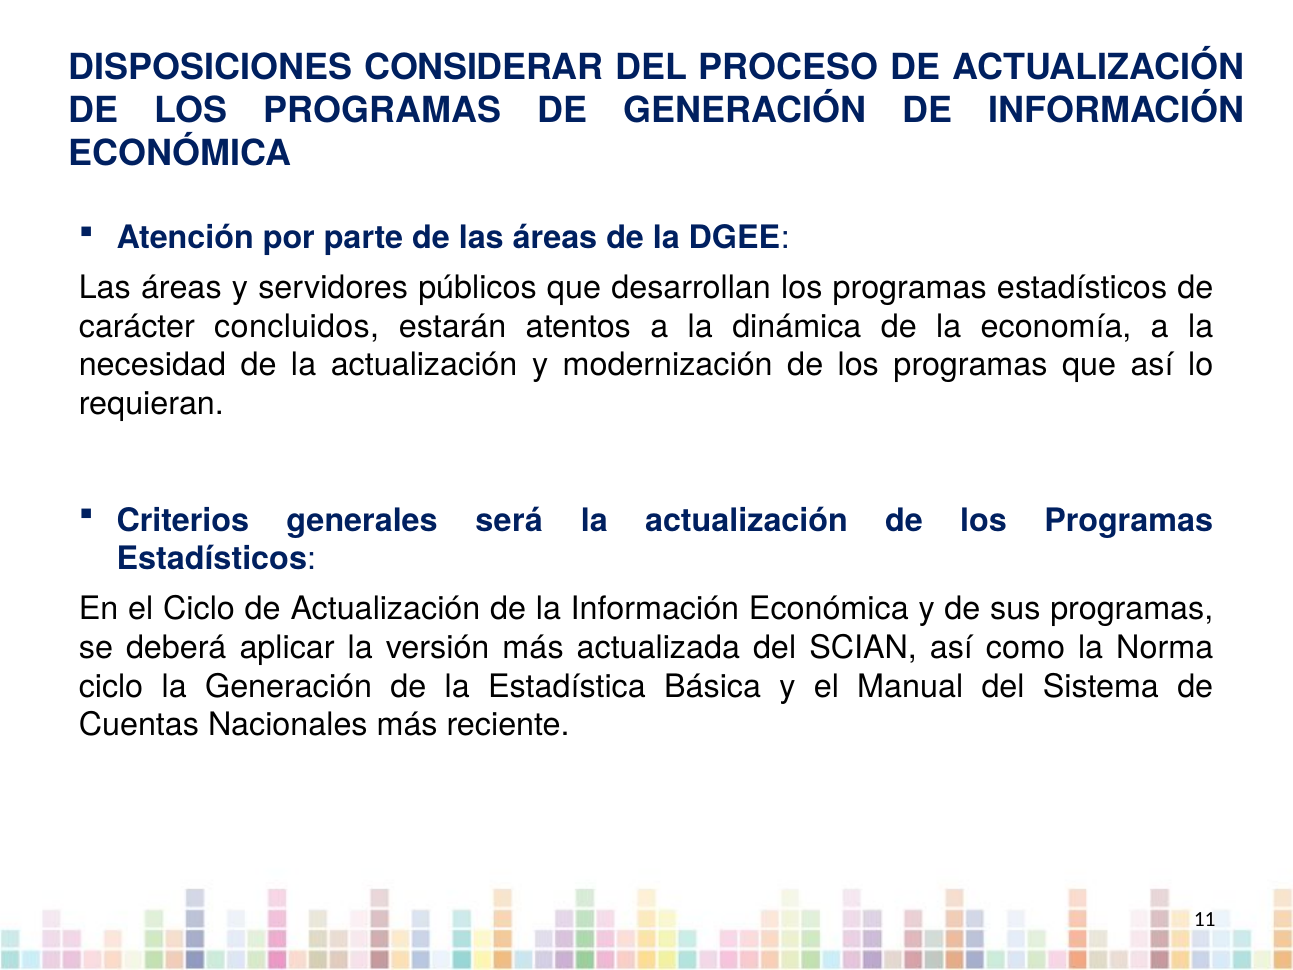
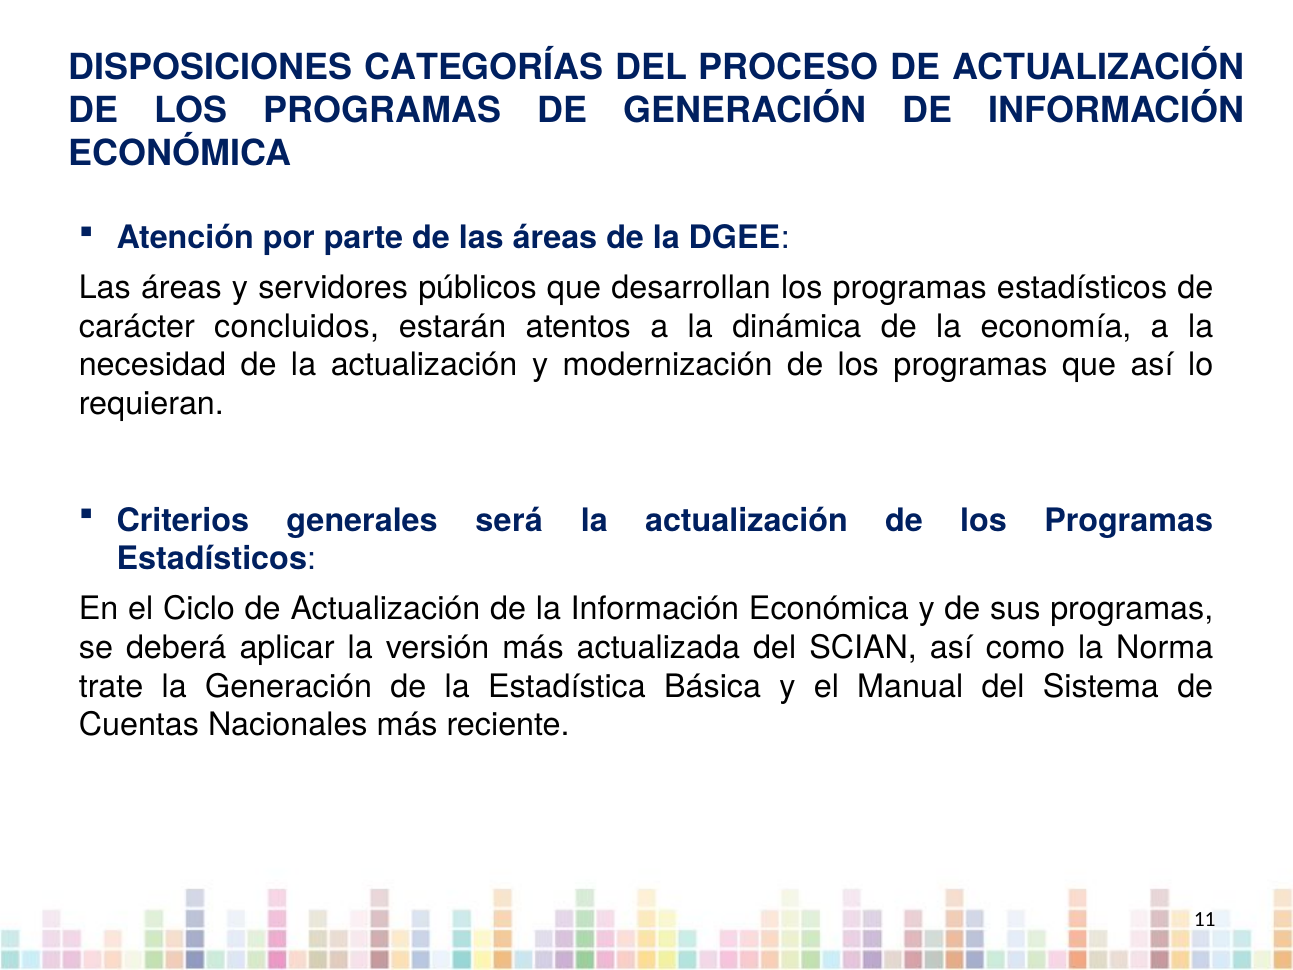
CONSIDERAR: CONSIDERAR -> CATEGORÍAS (484, 67)
ciclo: ciclo -> trate (111, 686)
